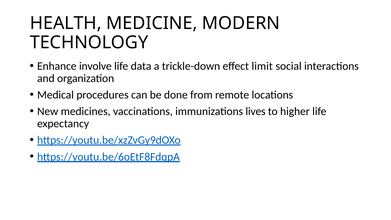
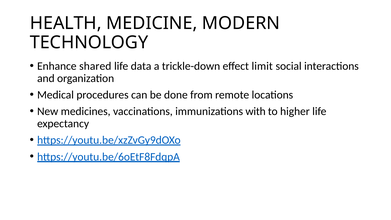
involve: involve -> shared (95, 66)
lives: lives -> with (256, 111)
